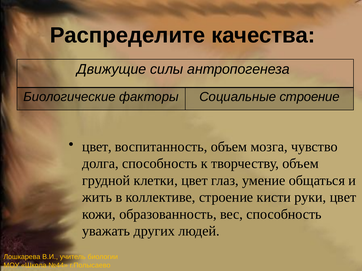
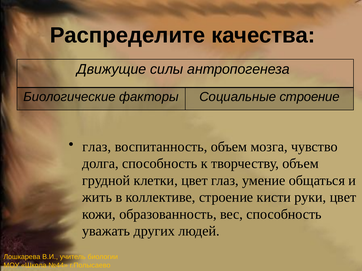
цвет: цвет -> глаз (97, 147)
